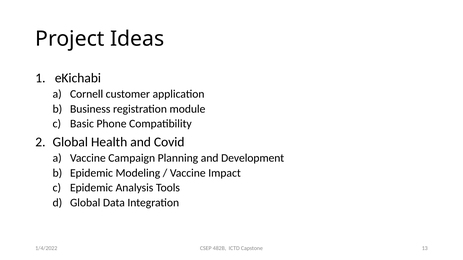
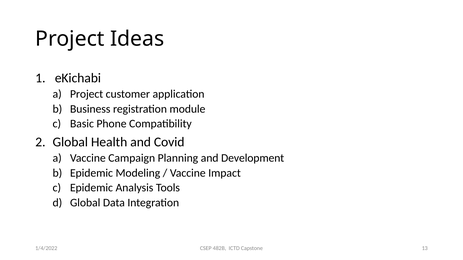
Cornell: Cornell -> Project (87, 94)
